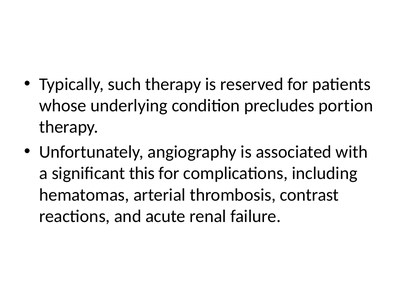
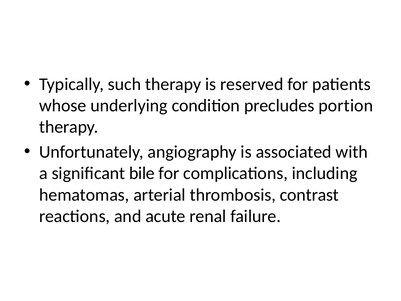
this: this -> bile (142, 173)
